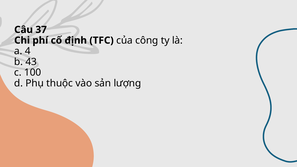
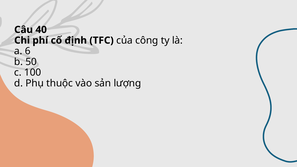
37: 37 -> 40 (41, 30)
4: 4 -> 6 (28, 51)
43: 43 -> 50 (31, 62)
